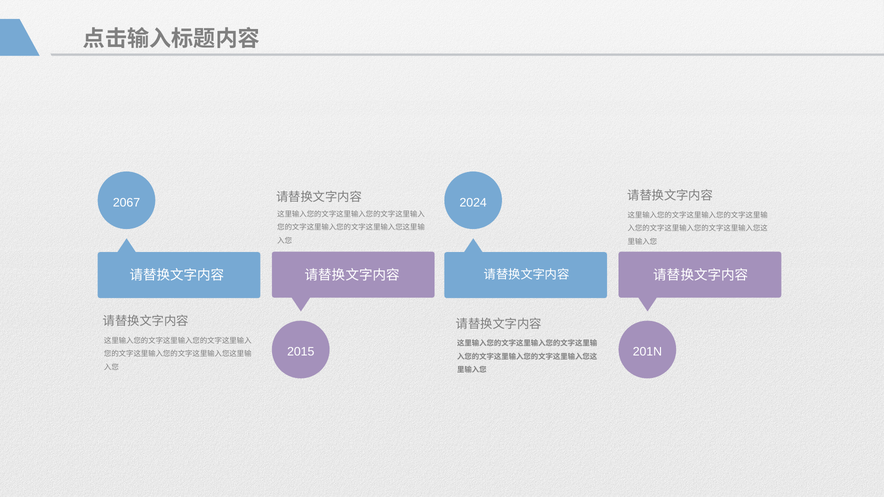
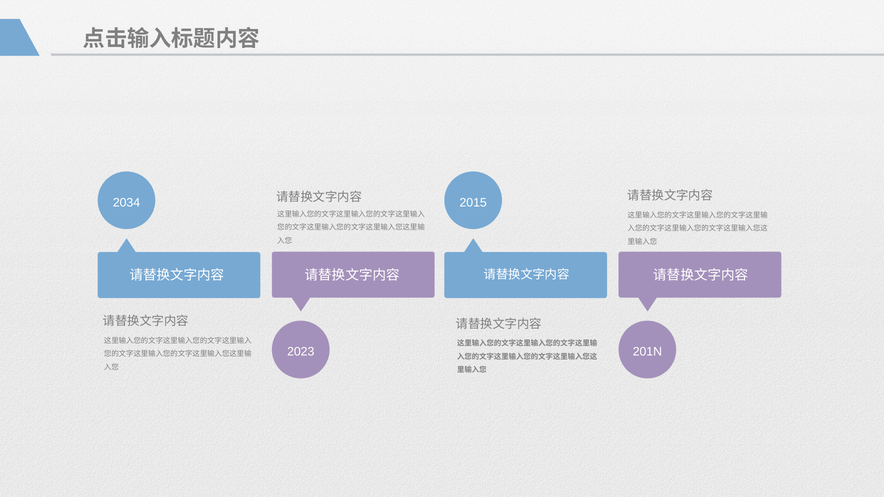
2067: 2067 -> 2034 (127, 203)
2024: 2024 -> 2015 (473, 203)
2015: 2015 -> 2023 (301, 352)
